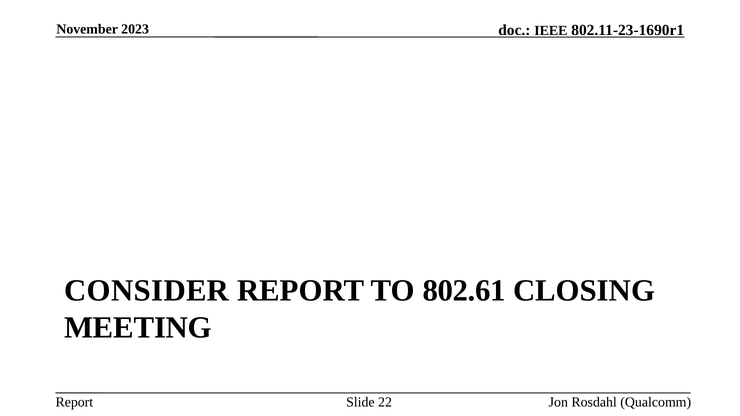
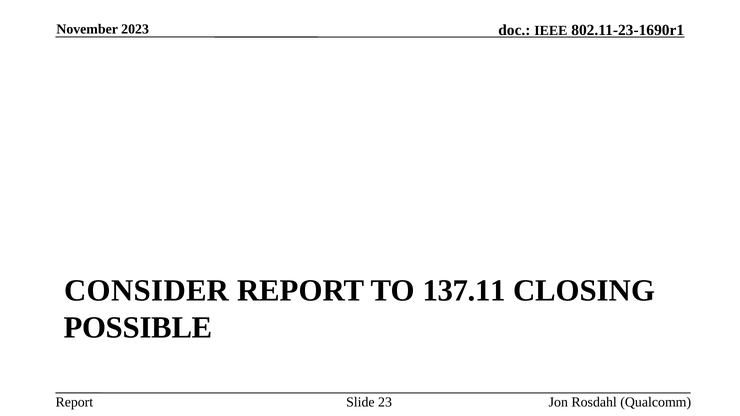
802.61: 802.61 -> 137.11 (464, 291)
MEETING: MEETING -> POSSIBLE (138, 328)
22: 22 -> 23 (385, 402)
